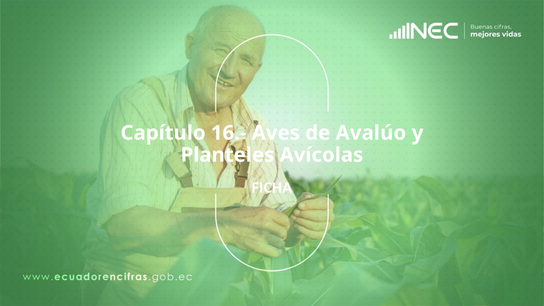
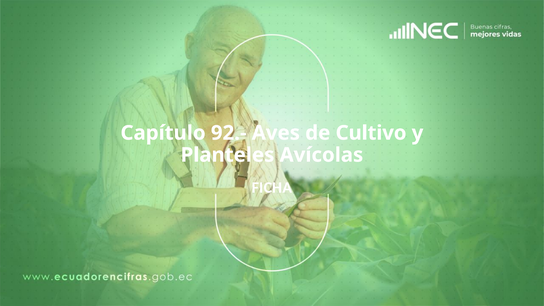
16.-: 16.- -> 92.- (229, 133)
Avalúo: Avalúo -> Cultivo (371, 133)
